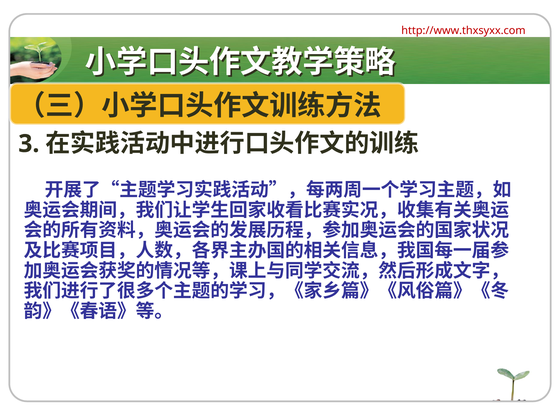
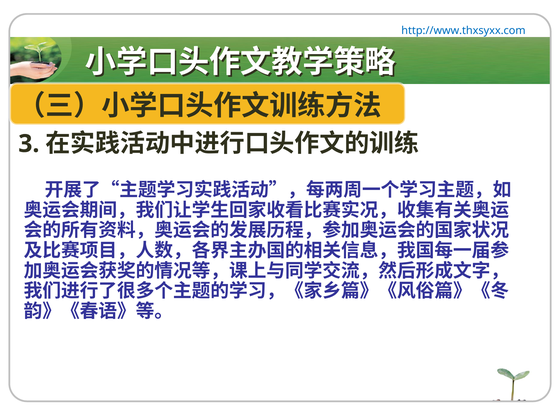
http://www.thxsyxx.com colour: red -> blue (463, 31)
